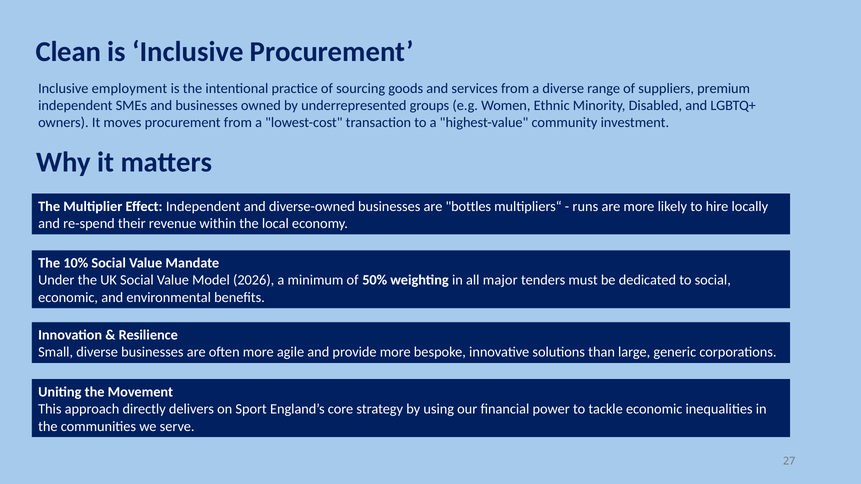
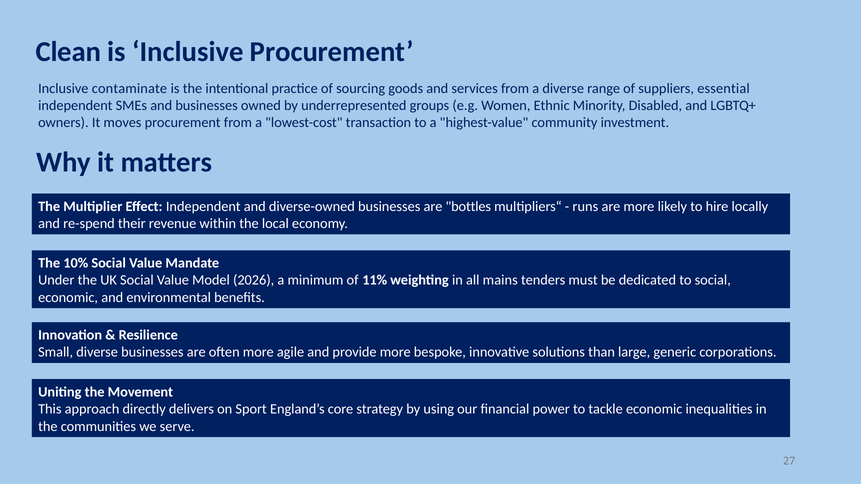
employment: employment -> contaminate (129, 88)
premium: premium -> essential (723, 88)
50%: 50% -> 11% (375, 280)
major: major -> mains (500, 280)
